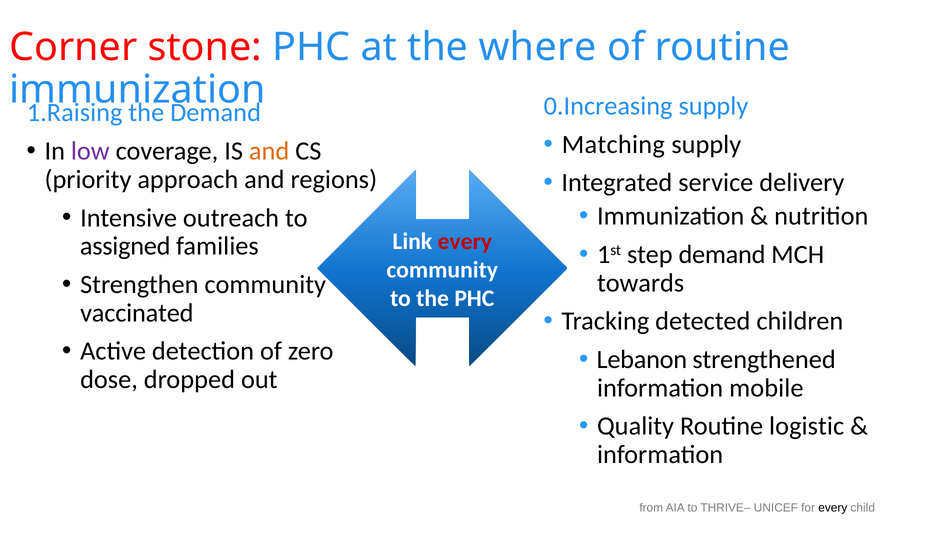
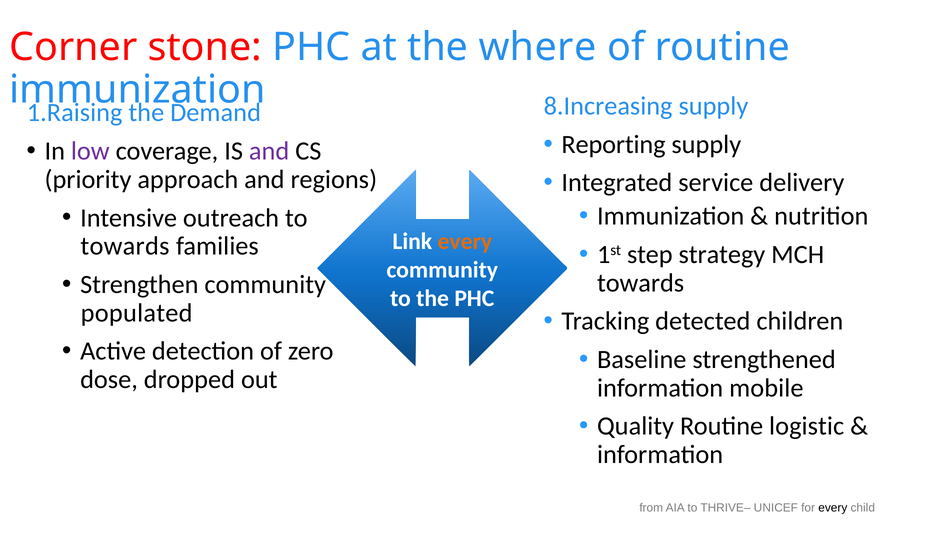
0.Increasing: 0.Increasing -> 8.Increasing (608, 106)
Matching: Matching -> Reporting (614, 145)
and colour: orange -> purple (269, 151)
every colour: red -> orange (465, 242)
assigned: assigned -> towards (125, 246)
step demand: demand -> strategy (722, 255)
vaccinated: vaccinated -> populated (137, 313)
Lebanon: Lebanon -> Baseline (642, 360)
